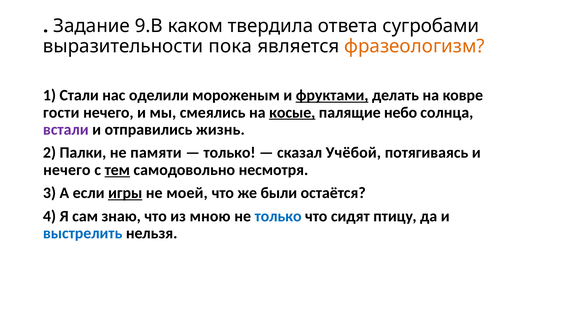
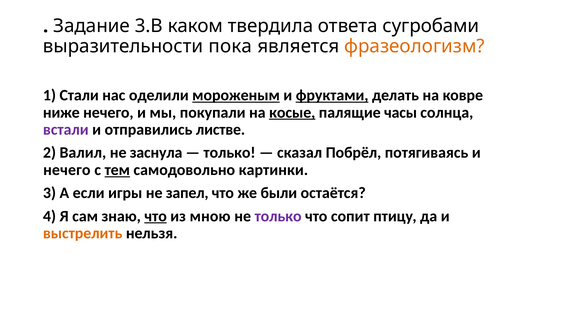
9.В: 9.В -> 3.В (149, 26)
мороженым underline: none -> present (236, 95)
гости: гости -> ниже (61, 112)
смеялись: смеялись -> покупали (213, 112)
небо: небо -> часы (401, 112)
жизнь: жизнь -> листве (221, 129)
Палки: Палки -> Валил (83, 152)
памяти: памяти -> заснула (156, 152)
Учёбой: Учёбой -> Побрёл (353, 152)
несмотря: несмотря -> картинки (273, 170)
игры underline: present -> none (125, 193)
моей: моей -> запел (187, 193)
что underline: none -> present (156, 216)
только colour: blue -> purple (278, 216)
сидят: сидят -> сопит (350, 216)
выстрелить colour: blue -> orange (83, 233)
